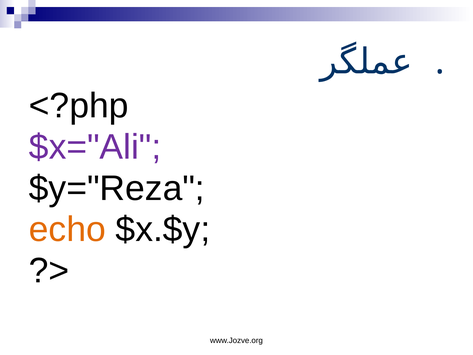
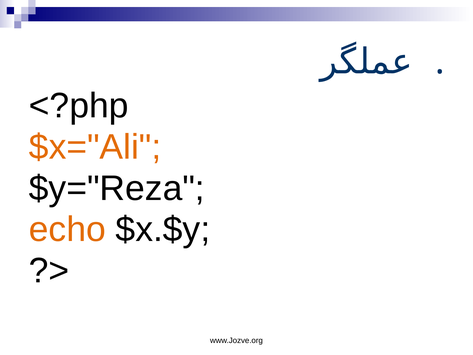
$x="Ali colour: purple -> orange (95, 147)
